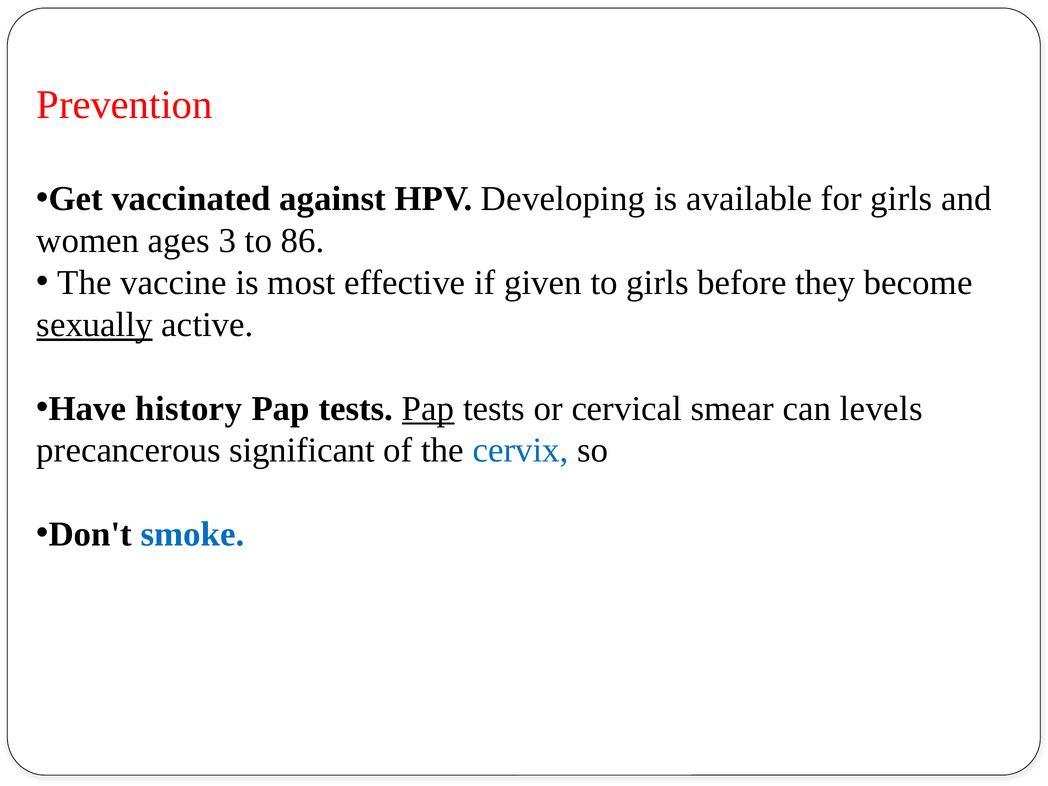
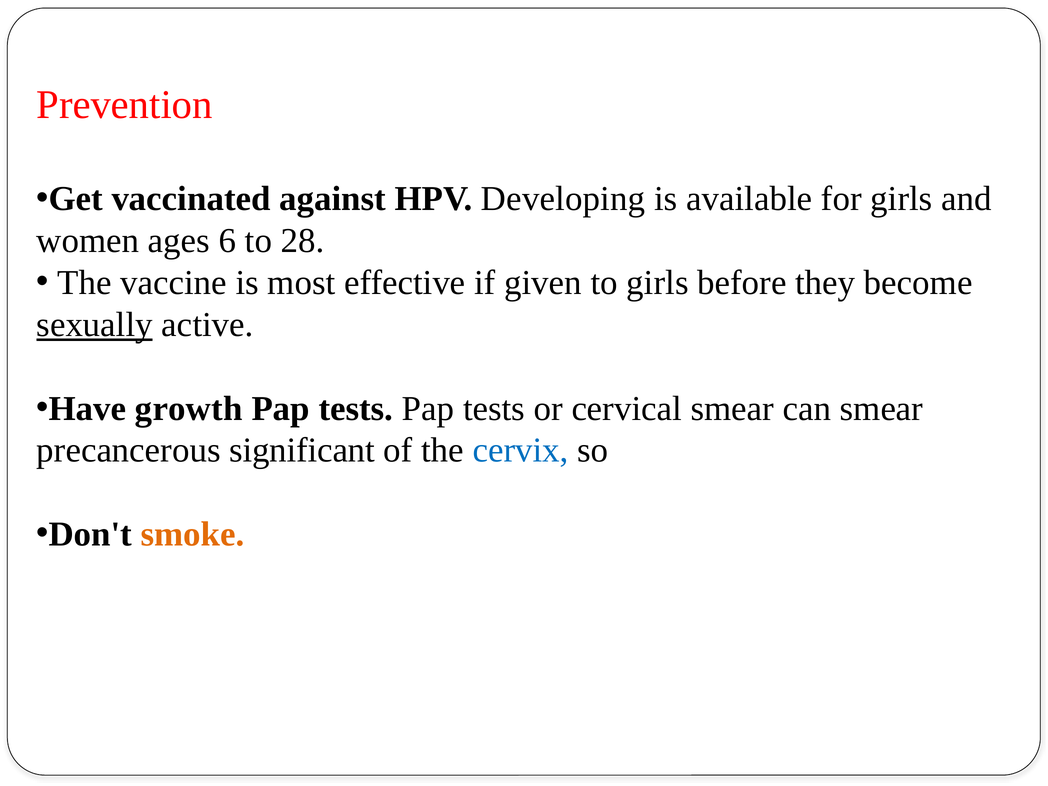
3: 3 -> 6 (228, 241)
86: 86 -> 28 (303, 241)
history: history -> growth (189, 409)
Pap underline: present -> none (428, 409)
can levels: levels -> smear (881, 409)
smoke colour: blue -> orange (193, 534)
